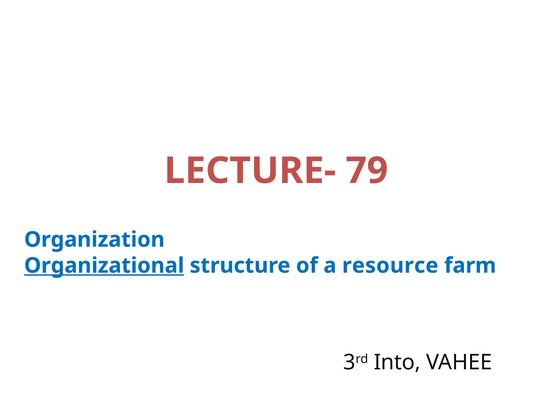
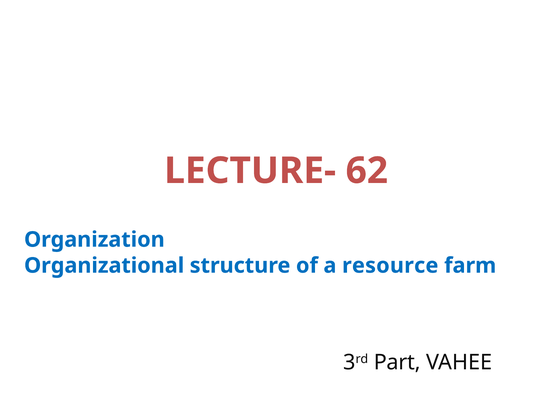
79: 79 -> 62 (367, 171)
Organizational underline: present -> none (104, 266)
Into: Into -> Part (397, 363)
